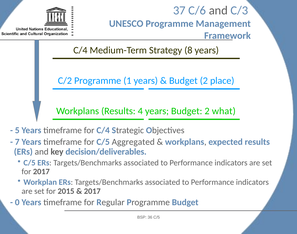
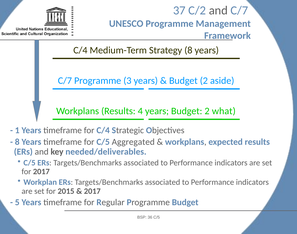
C/6: C/6 -> C/2 (197, 11)
and C/3: C/3 -> C/7 (239, 11)
C/2: C/2 -> C/7 (65, 81)
1: 1 -> 3 (127, 81)
place: place -> aside (222, 81)
5: 5 -> 1 (17, 130)
7: 7 -> 8 (17, 142)
decision/deliverables: decision/deliverables -> needed/deliverables (106, 152)
0: 0 -> 5 (17, 202)
